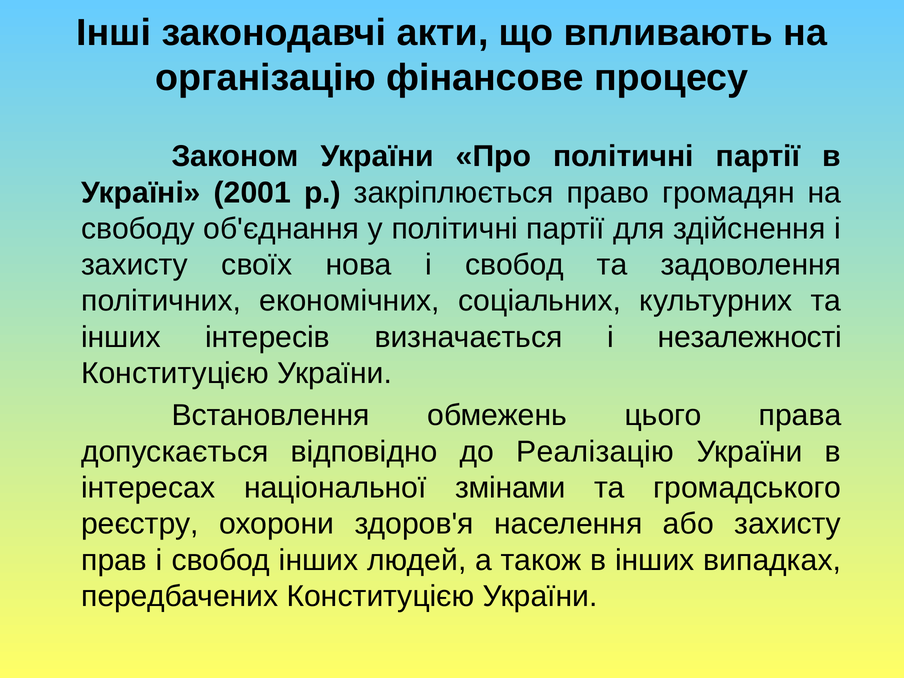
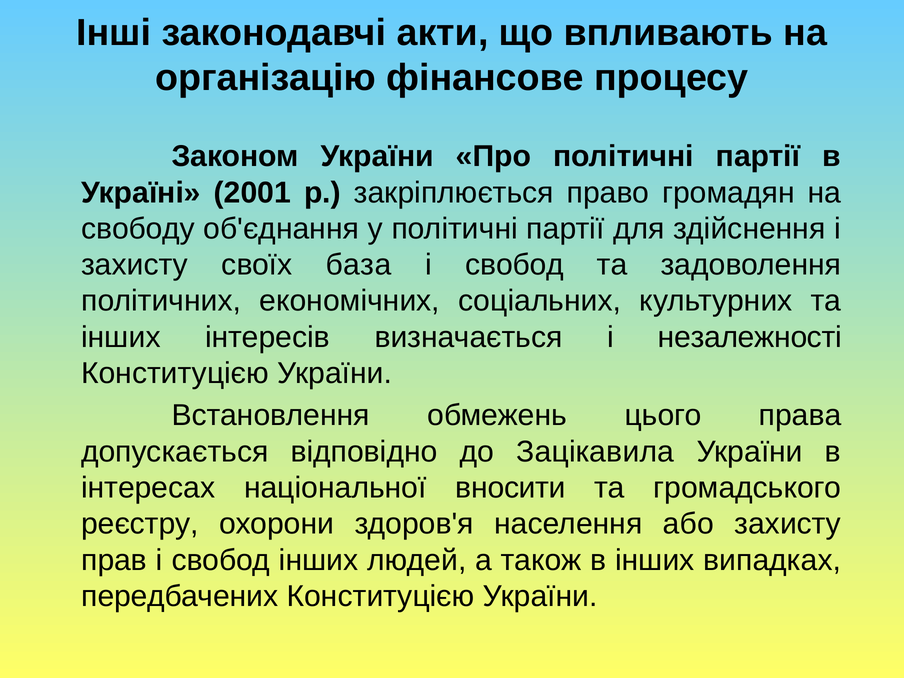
нова: нова -> база (359, 265)
Реалізацію: Реалізацію -> Зацікавила (595, 452)
змінами: змінами -> вносити (511, 488)
